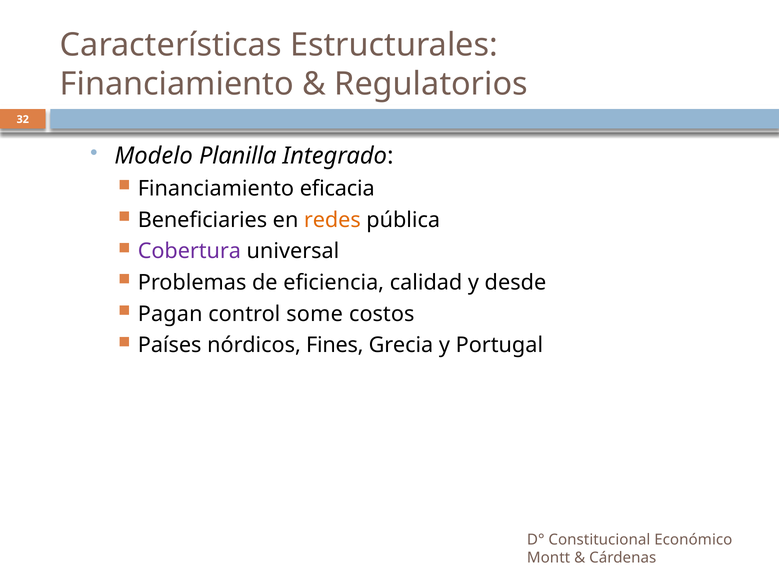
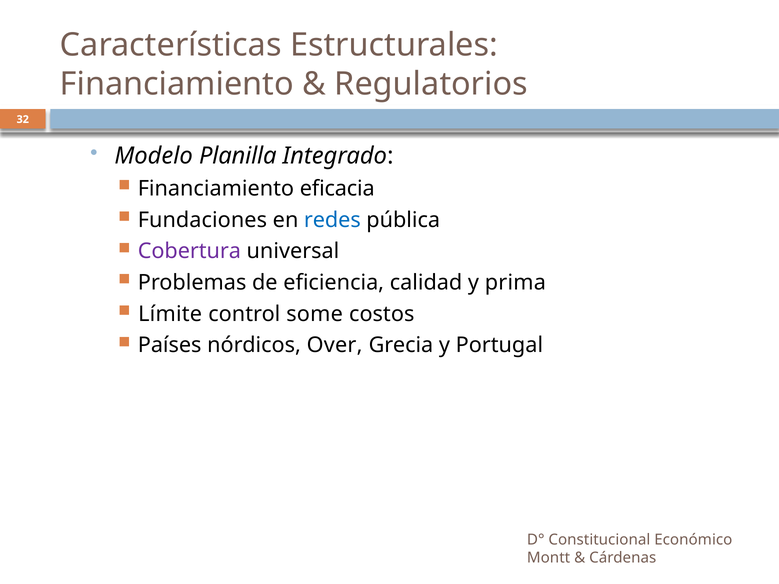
Beneficiaries: Beneficiaries -> Fundaciones (202, 220)
redes colour: orange -> blue (332, 220)
desde: desde -> prima (515, 283)
Pagan: Pagan -> Límite (170, 314)
Fines: Fines -> Over (335, 345)
